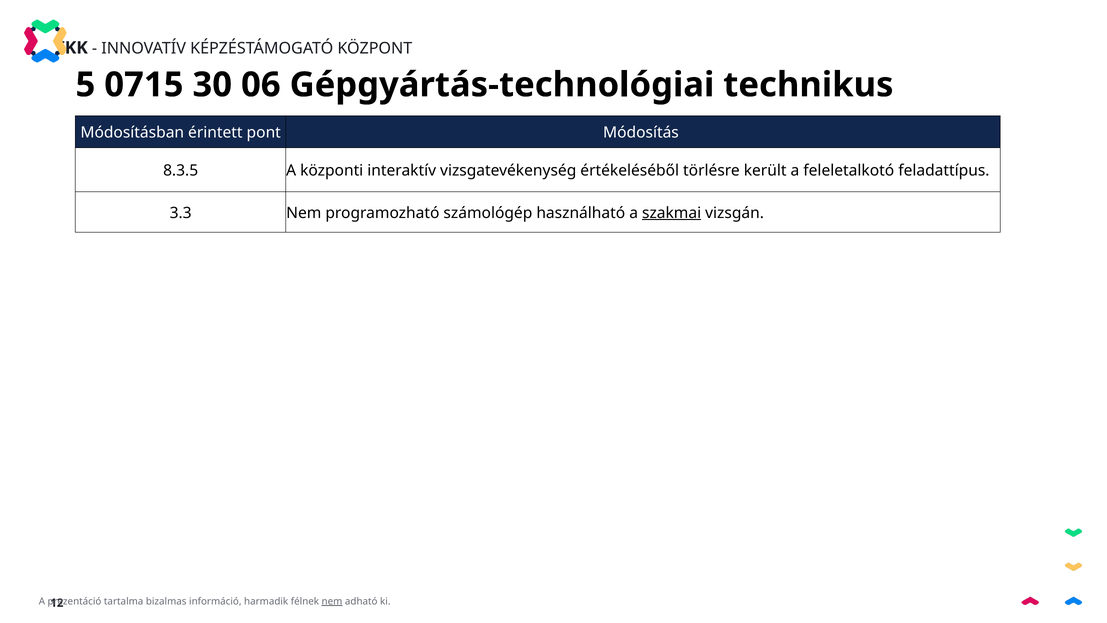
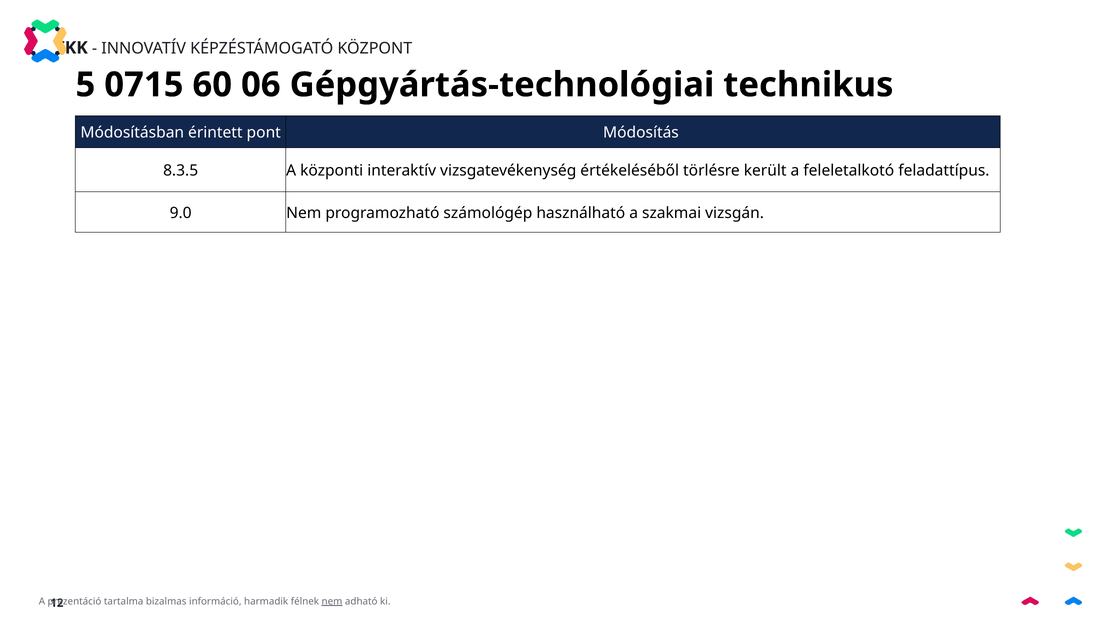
30: 30 -> 60 (212, 85)
3.3: 3.3 -> 9.0 (181, 213)
szakmai underline: present -> none (672, 213)
